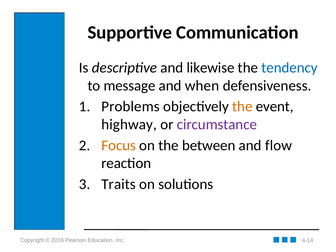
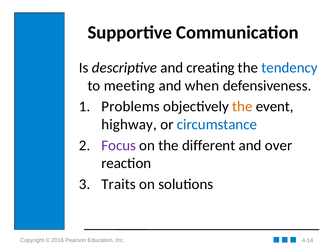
likewise: likewise -> creating (211, 68)
message: message -> meeting (129, 86)
circumstance colour: purple -> blue (217, 124)
Focus colour: orange -> purple (119, 145)
between: between -> different (209, 145)
flow: flow -> over (279, 145)
